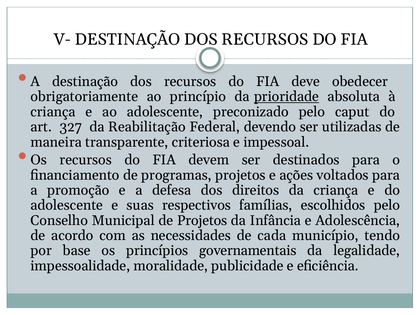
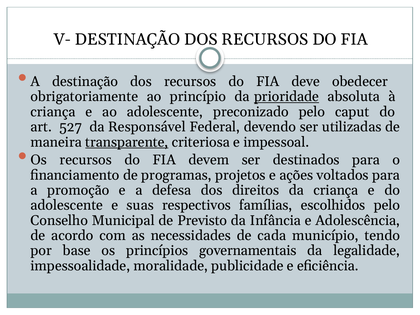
327: 327 -> 527 (71, 127)
Reabilitação: Reabilitação -> Responsável (147, 127)
transparente underline: none -> present (127, 142)
de Projetos: Projetos -> Previsto (202, 220)
